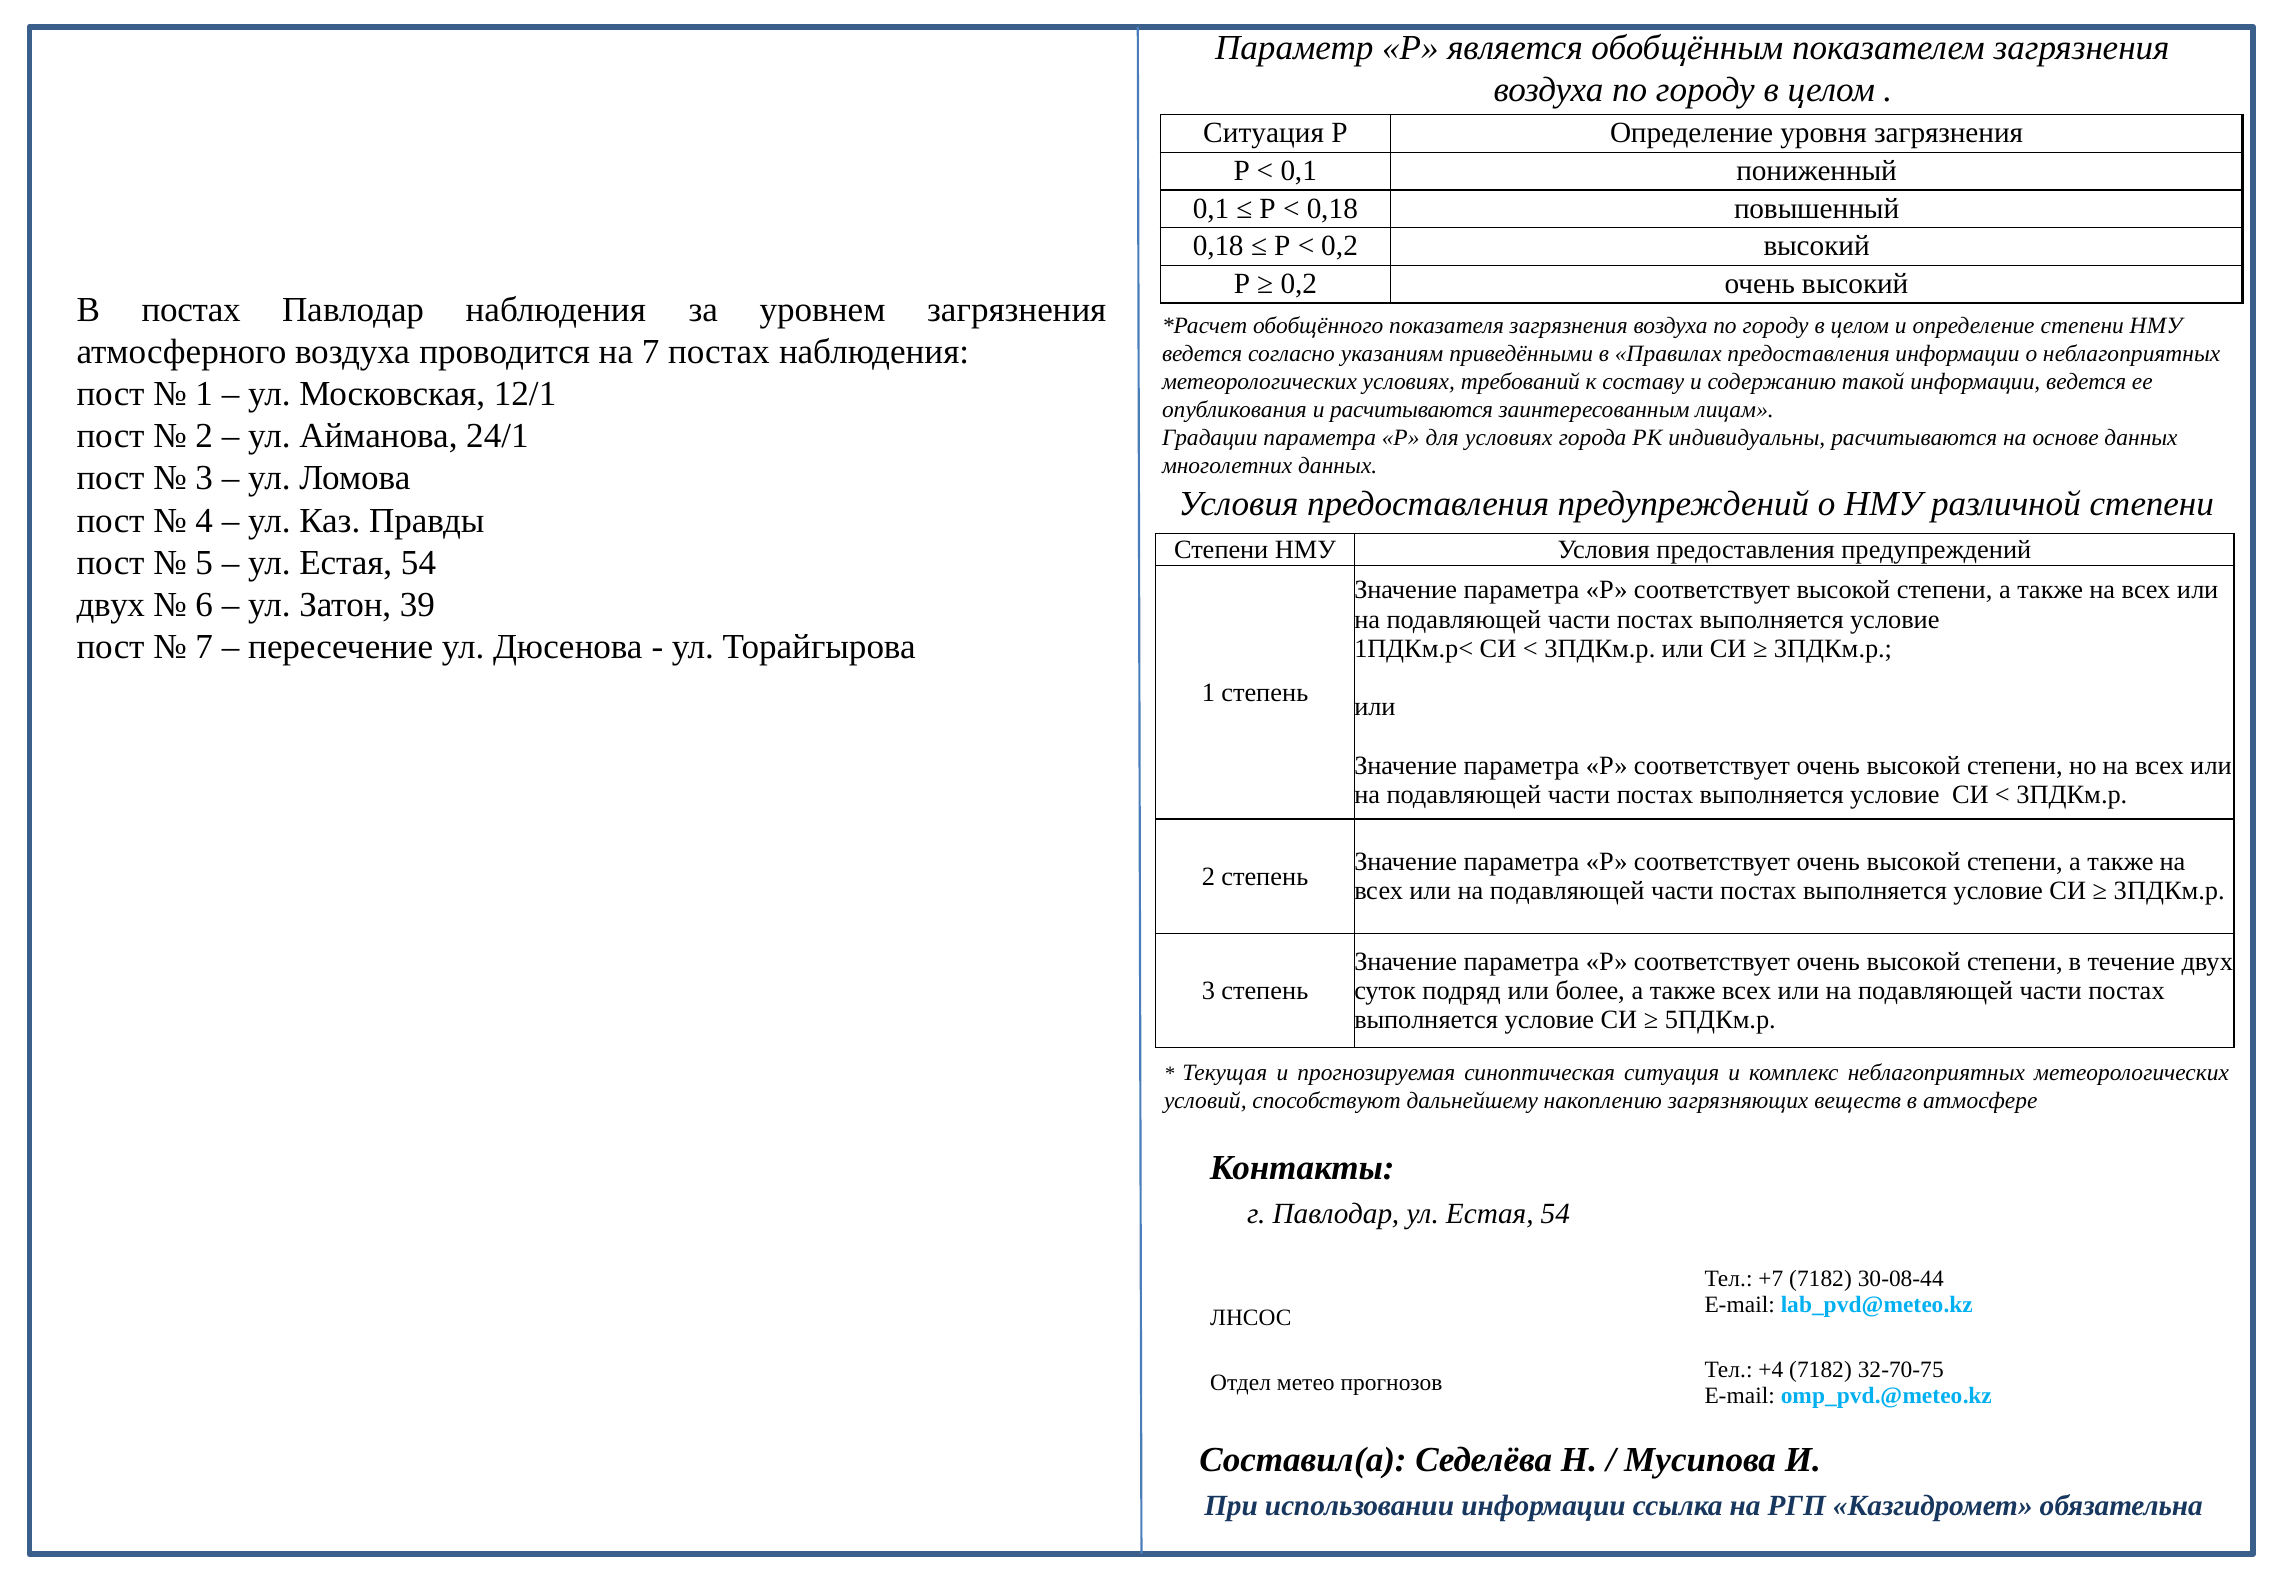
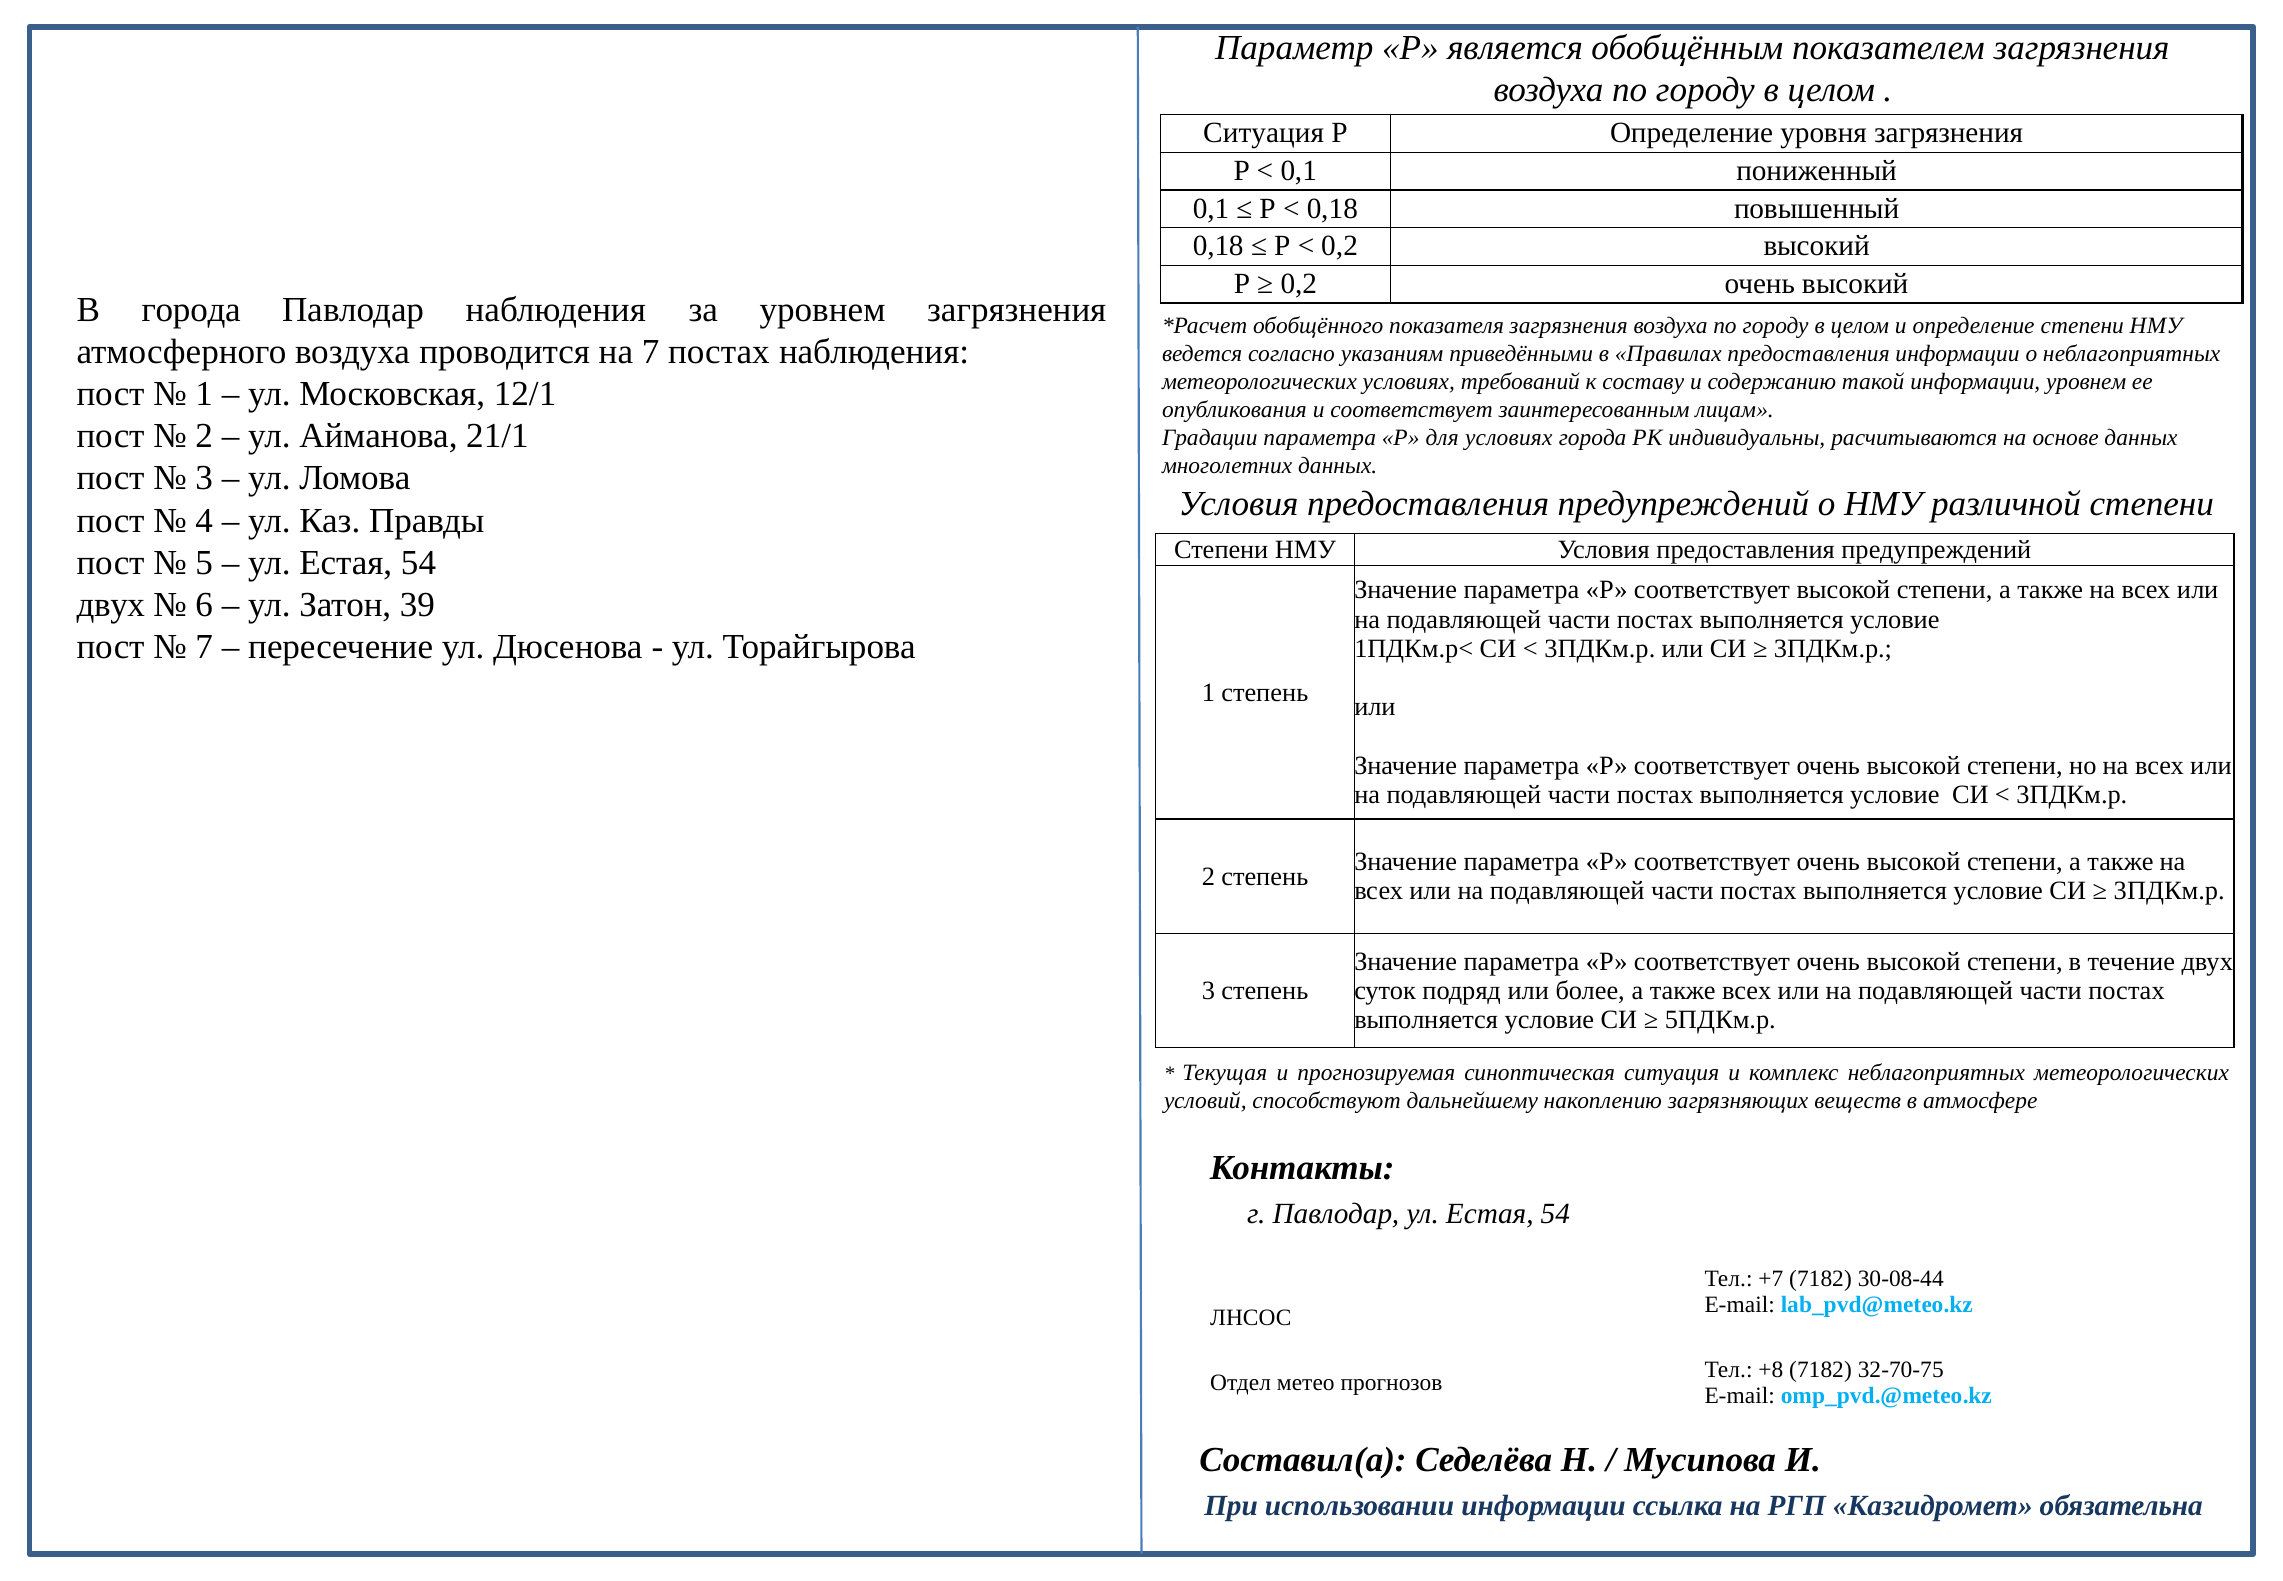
В постах: постах -> города (191, 310)
информации ведется: ведется -> уровнем (2086, 382)
и расчитываются: расчитываются -> соответствует (1412, 410)
24/1: 24/1 -> 21/1 (497, 436)
+4: +4 -> +8 (1771, 1369)
